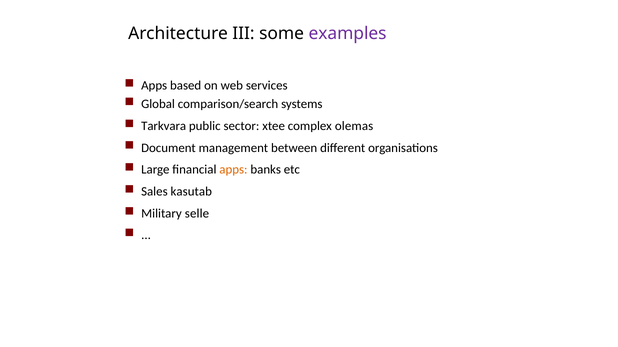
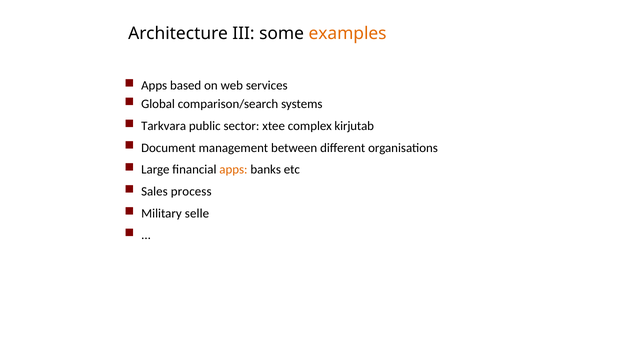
examples colour: purple -> orange (348, 34)
olemas: olemas -> kirjutab (354, 126)
kasutab: kasutab -> process (191, 192)
